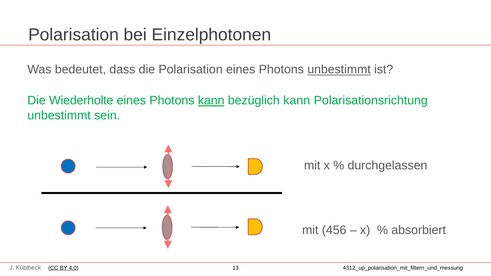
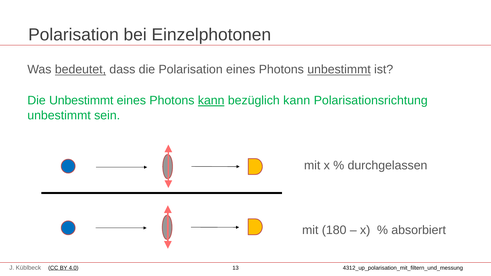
bedeutet underline: none -> present (80, 70)
Die Wiederholte: Wiederholte -> Unbestimmt (81, 101)
456: 456 -> 180 (334, 230)
